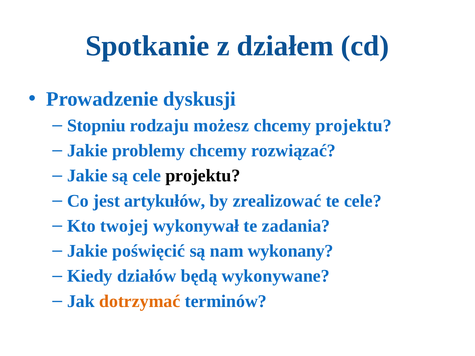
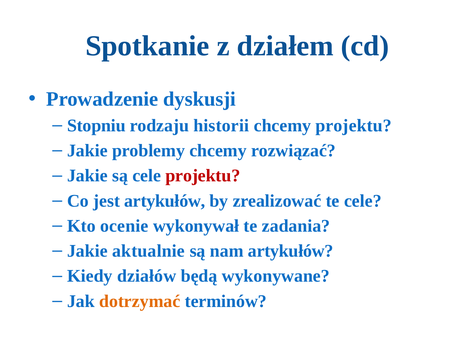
możesz: możesz -> historii (221, 126)
projektu colour: black -> red (203, 176)
twojej: twojej -> ocenie (124, 226)
poświęcić: poświęcić -> aktualnie (149, 251)
nam wykonany: wykonany -> artykułów (291, 251)
